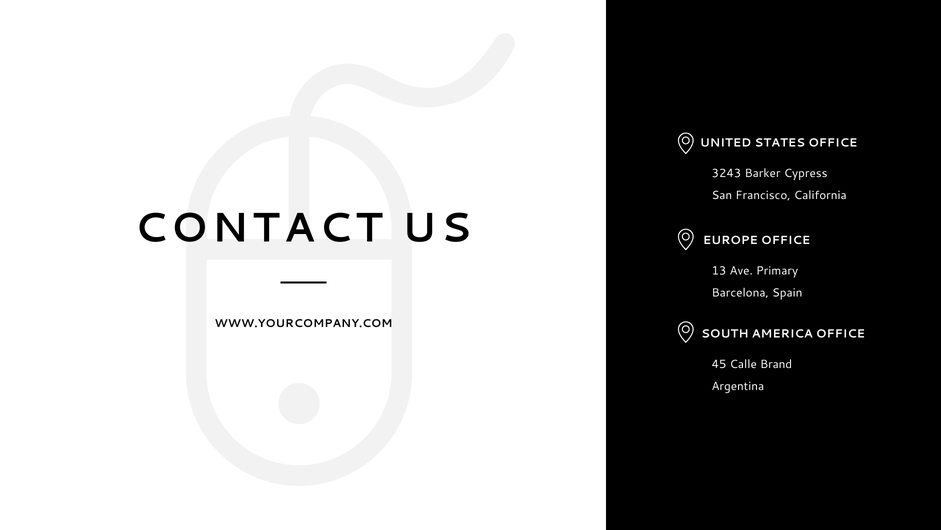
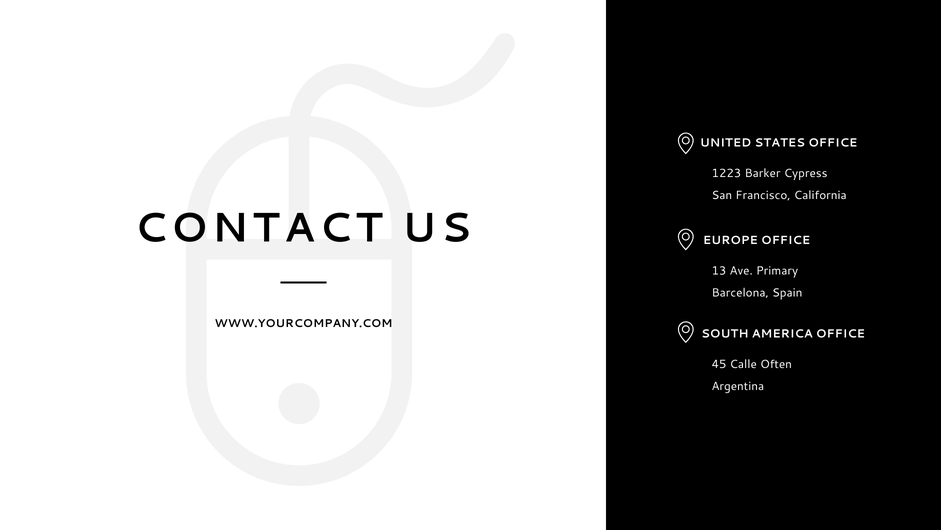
3243: 3243 -> 1223 (726, 173)
Brand: Brand -> Often (776, 364)
